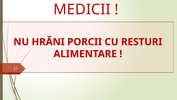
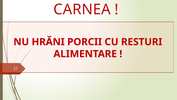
MEDICII: MEDICII -> CARNEA (82, 9)
